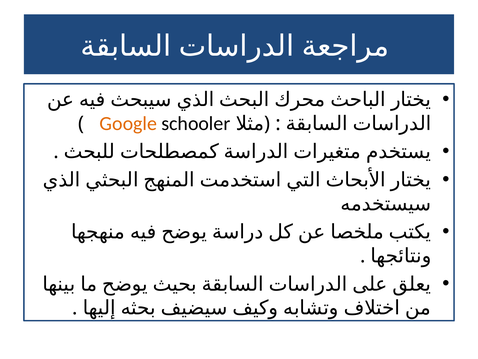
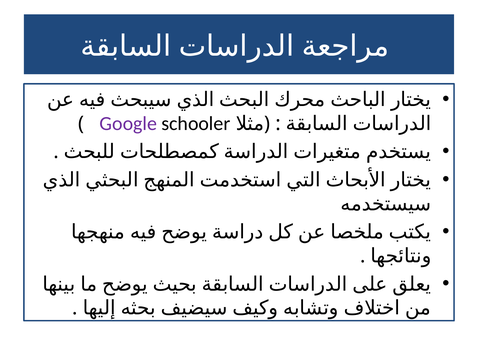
Google colour: orange -> purple (128, 123)
